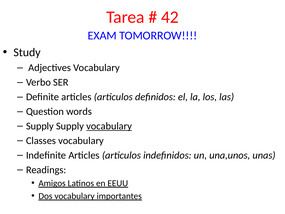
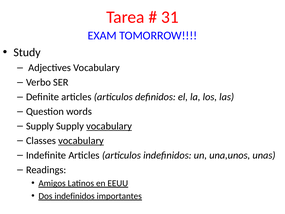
42: 42 -> 31 (170, 17)
vocabulary underline: none -> present (81, 141)
Dos vocabulary: vocabulary -> indefinidos (75, 196)
